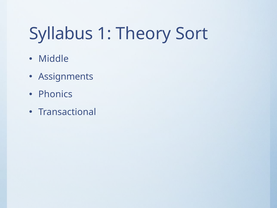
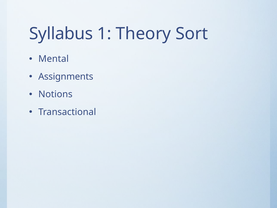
Middle: Middle -> Mental (54, 59)
Phonics: Phonics -> Notions (55, 94)
